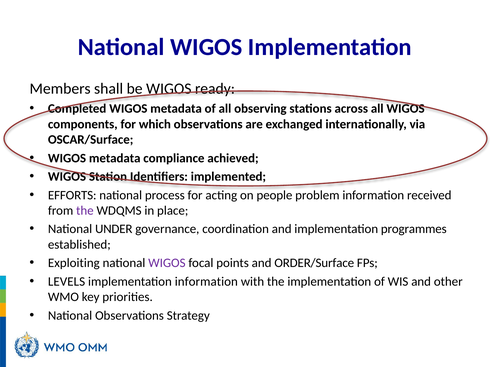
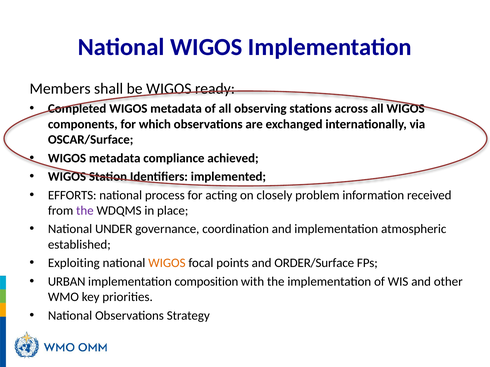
people: people -> closely (274, 195)
programmes: programmes -> atmospheric (414, 229)
WIGOS colour: purple -> orange (167, 263)
LEVELS: LEVELS -> URBAN (67, 282)
implementation information: information -> composition (206, 282)
